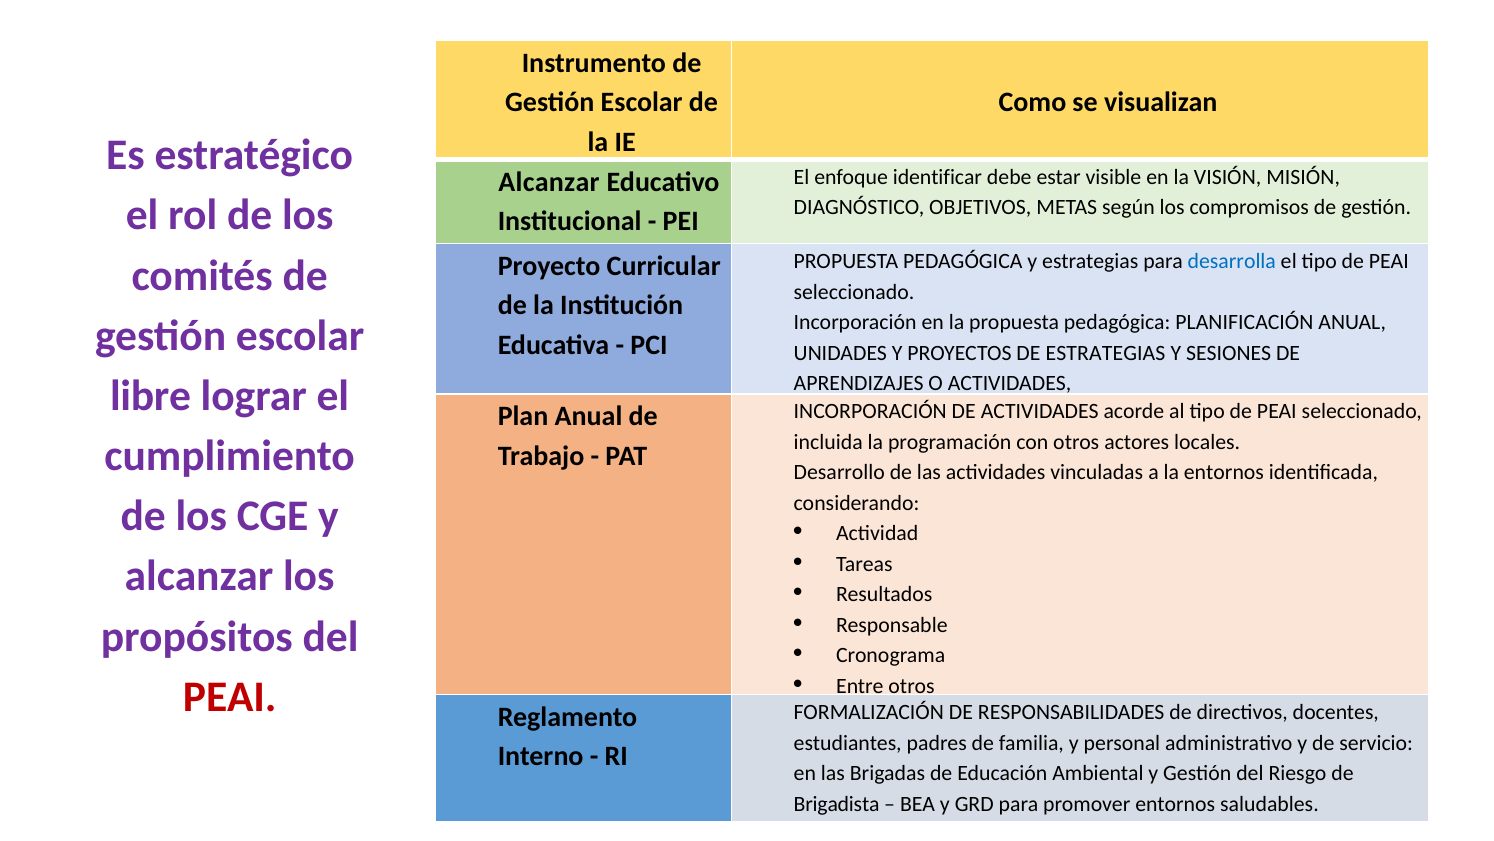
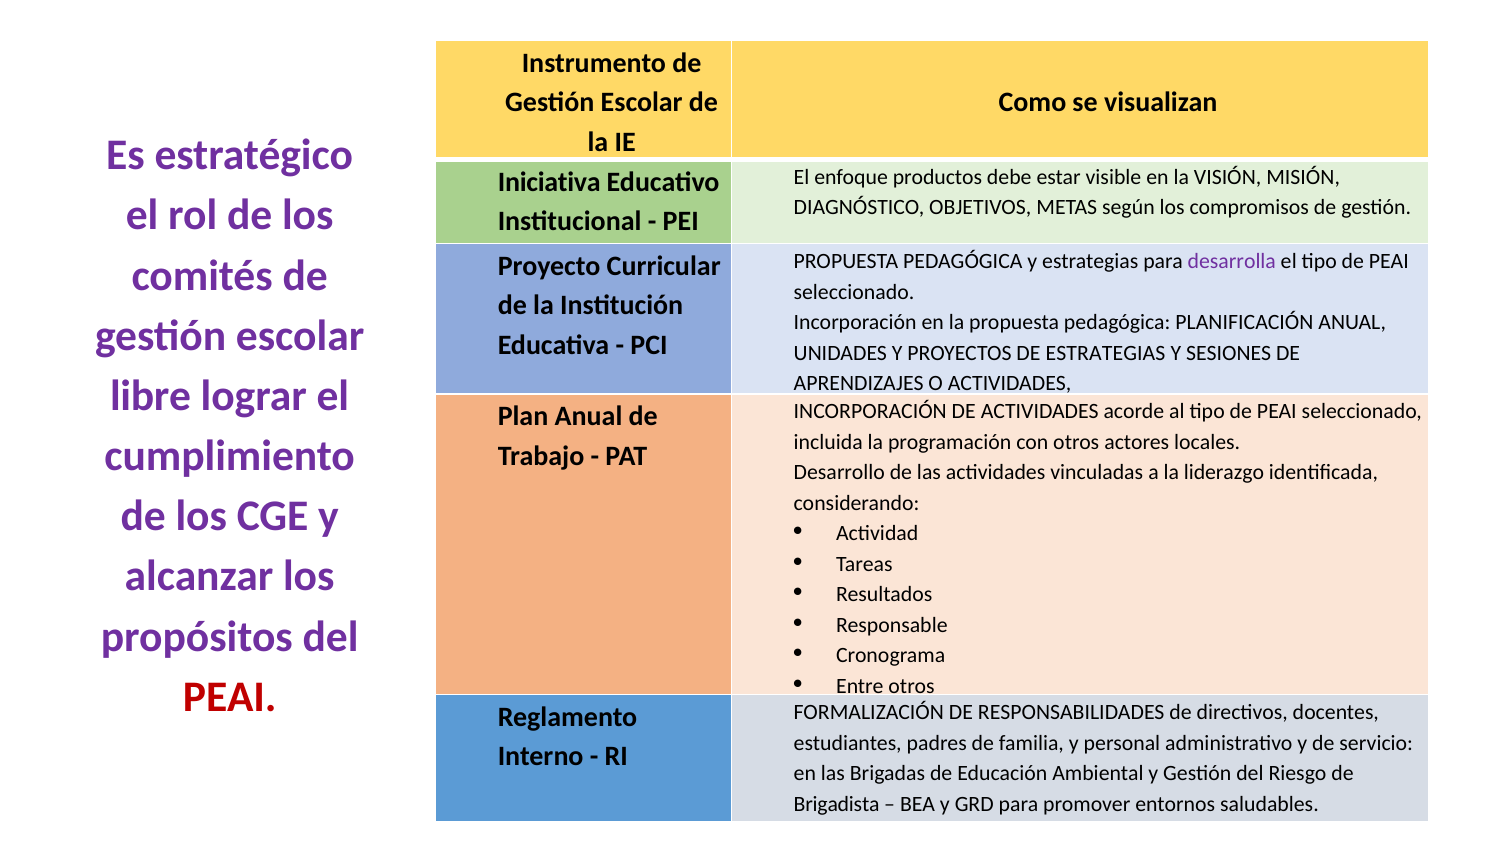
identificar: identificar -> productos (937, 177)
Alcanzar: Alcanzar -> Iniciativa (549, 182)
desarrolla colour: blue -> purple (1232, 261)
la entornos: entornos -> liderazgo (1224, 472)
